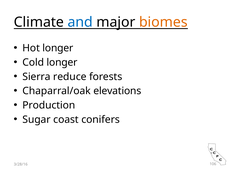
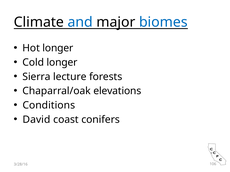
biomes colour: orange -> blue (163, 22)
reduce: reduce -> lecture (70, 77)
Production: Production -> Conditions (49, 106)
Sugar: Sugar -> David (36, 120)
